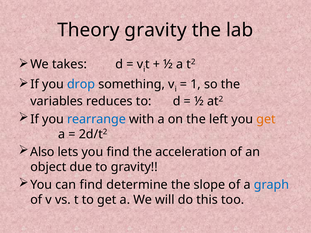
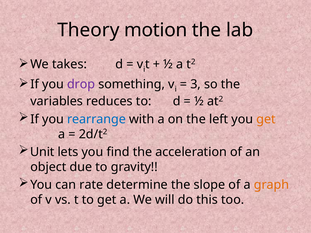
Theory gravity: gravity -> motion (156, 30)
drop colour: blue -> purple (81, 84)
1: 1 -> 3 (196, 84)
Also: Also -> Unit (42, 152)
can find: find -> rate (91, 185)
graph colour: blue -> orange (272, 185)
